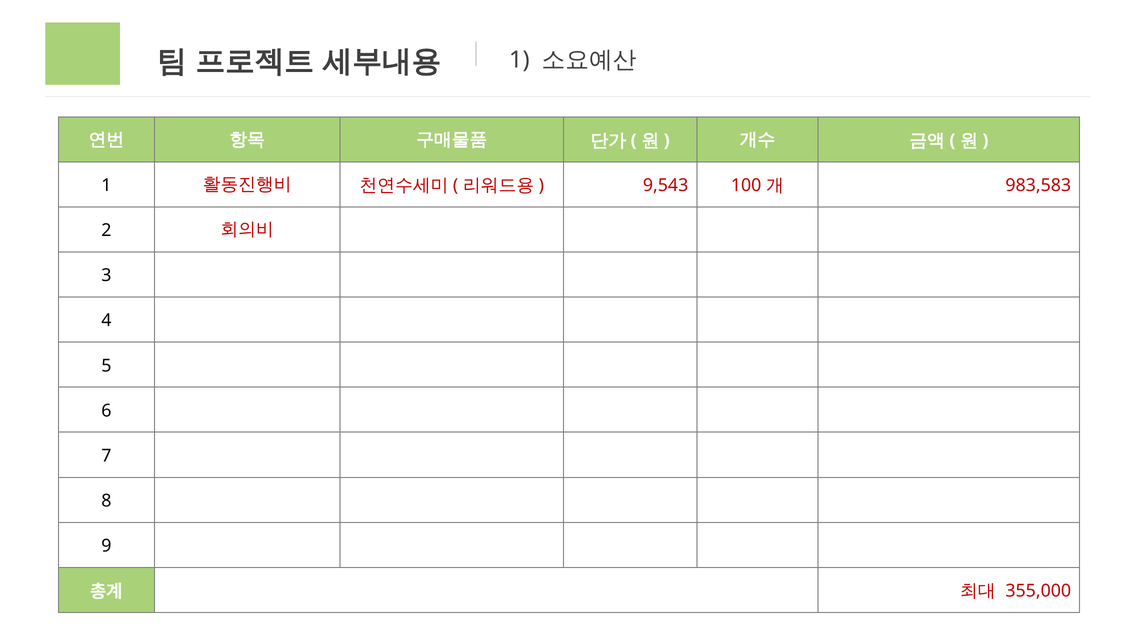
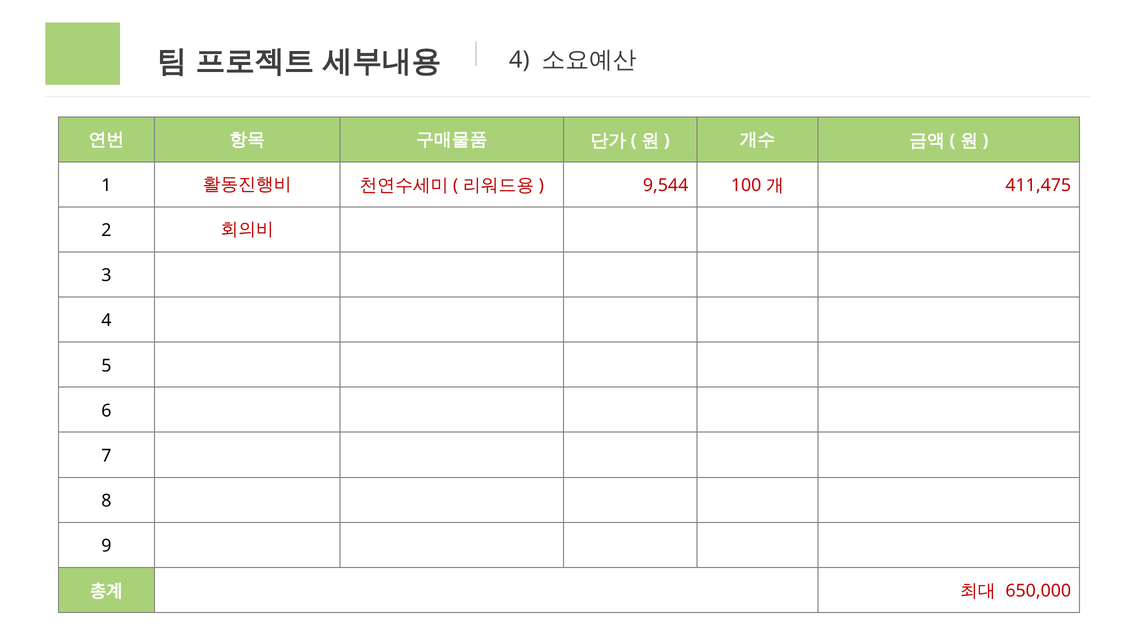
1: 1 -> 4 (519, 60)
9,543: 9,543 -> 9,544 (666, 185)
983,583: 983,583 -> 411,475 (1038, 185)
355,000: 355,000 -> 650,000 (1038, 591)
